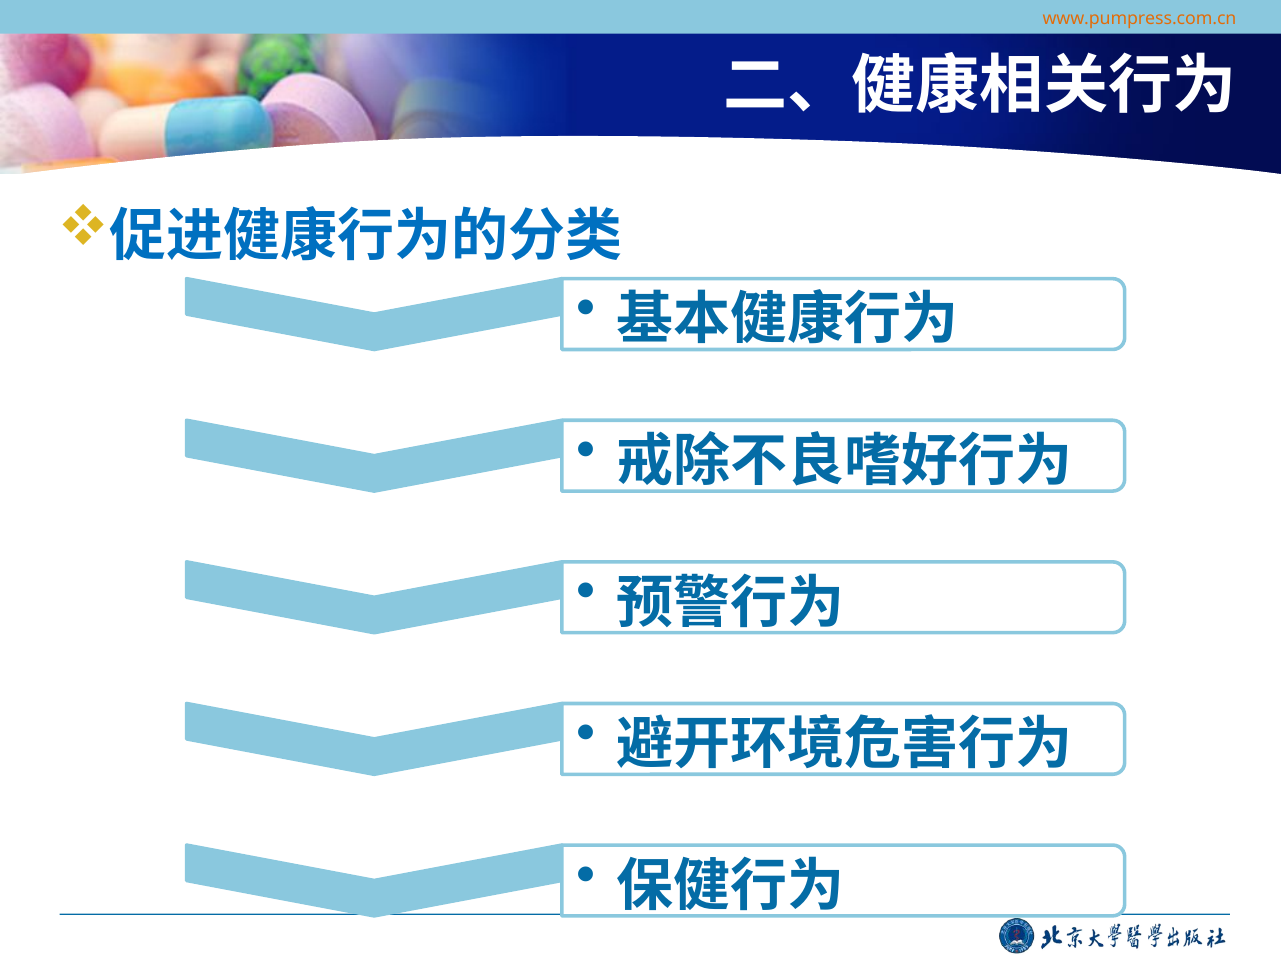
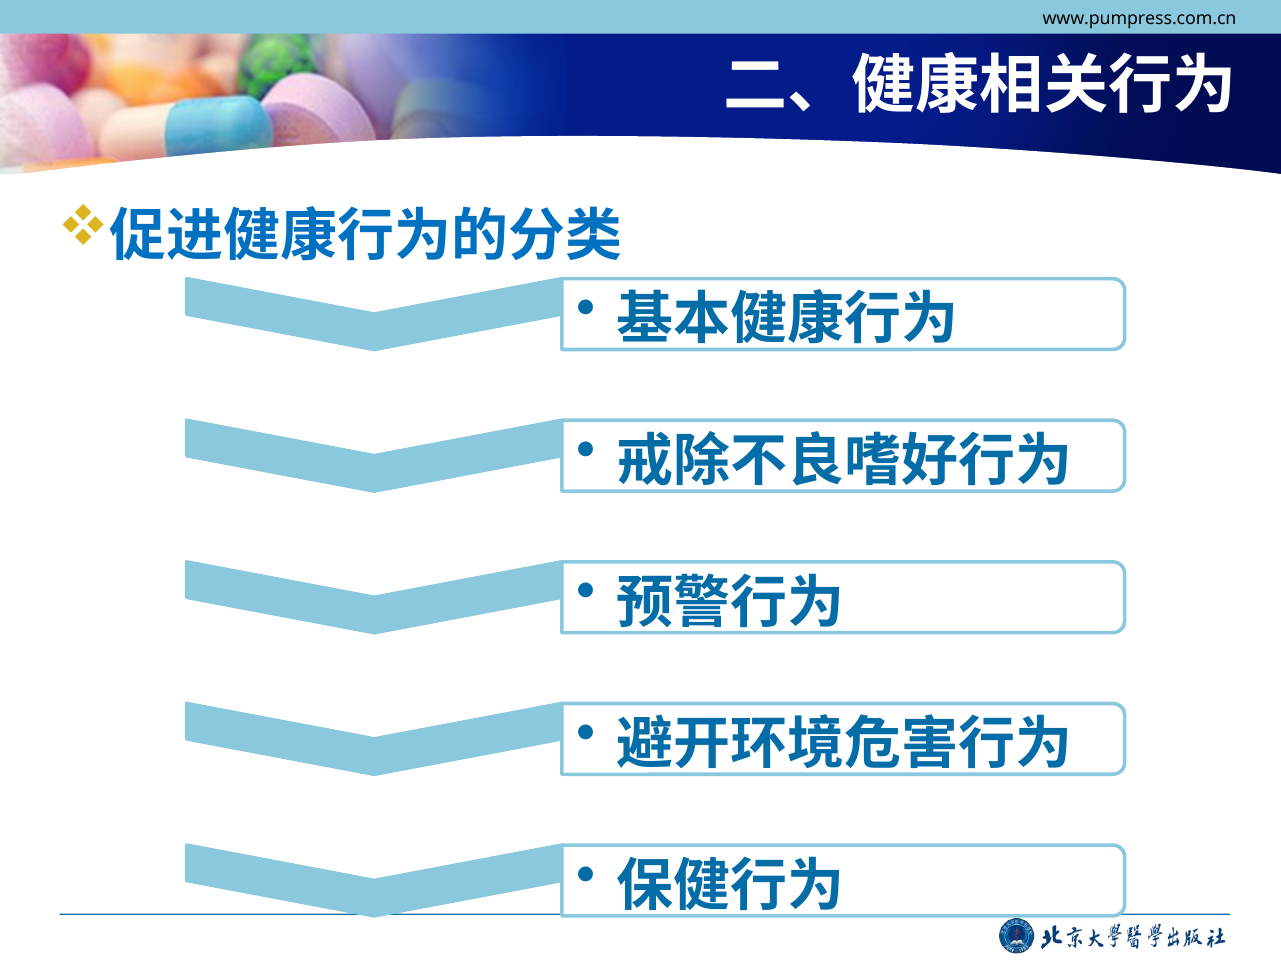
www.pumpress.com.cn colour: orange -> black (1139, 18)
